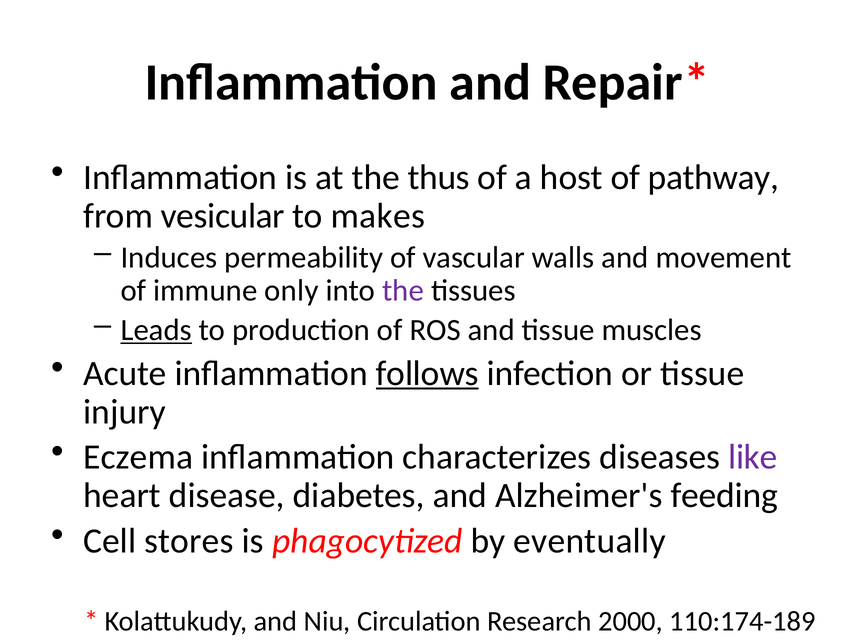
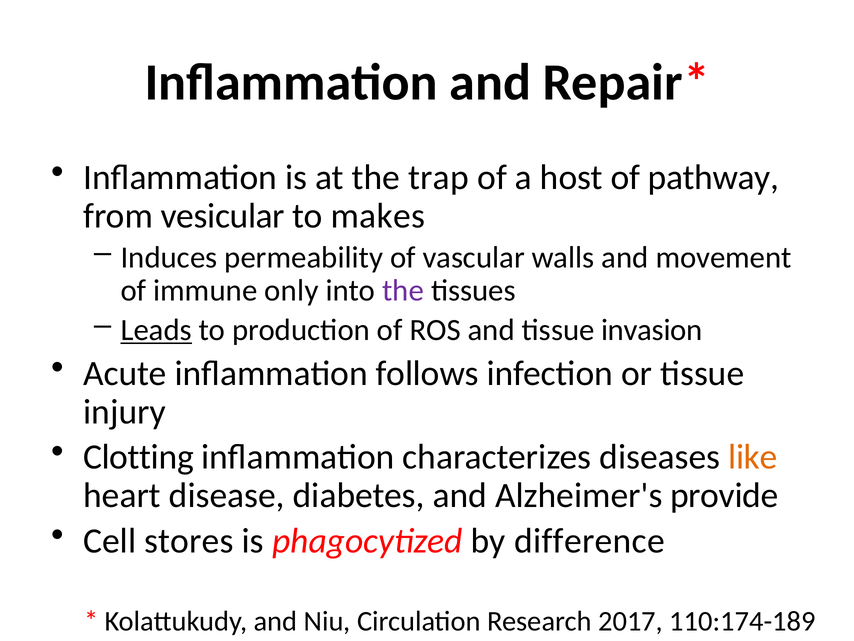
thus: thus -> trap (439, 178)
muscles: muscles -> invasion (652, 330)
follows underline: present -> none (427, 373)
Eczema: Eczema -> Clotting (138, 457)
like colour: purple -> orange (753, 457)
feeding: feeding -> provide (724, 495)
eventually: eventually -> difference (590, 540)
2000: 2000 -> 2017 (631, 621)
